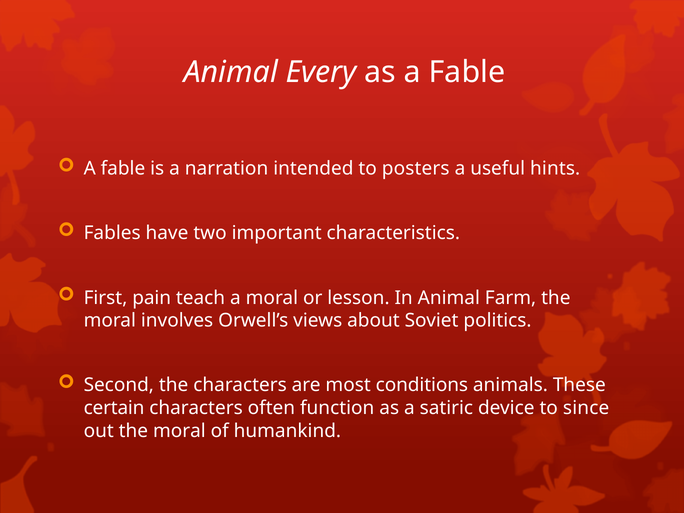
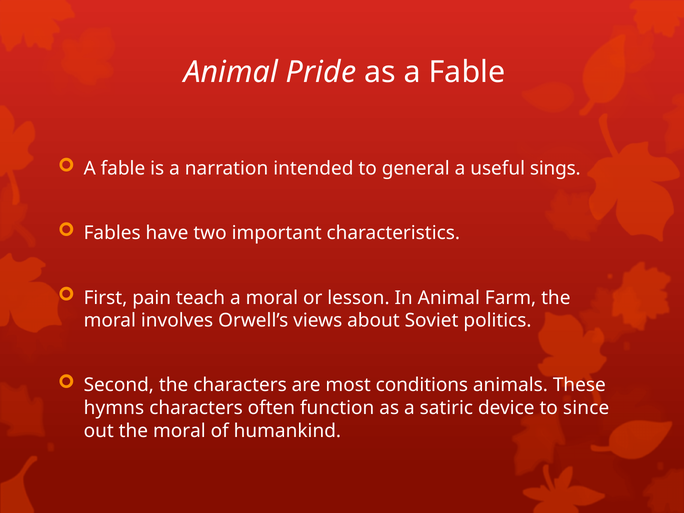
Every: Every -> Pride (321, 72)
posters: posters -> general (416, 168)
hints: hints -> sings (555, 168)
certain: certain -> hymns (114, 408)
